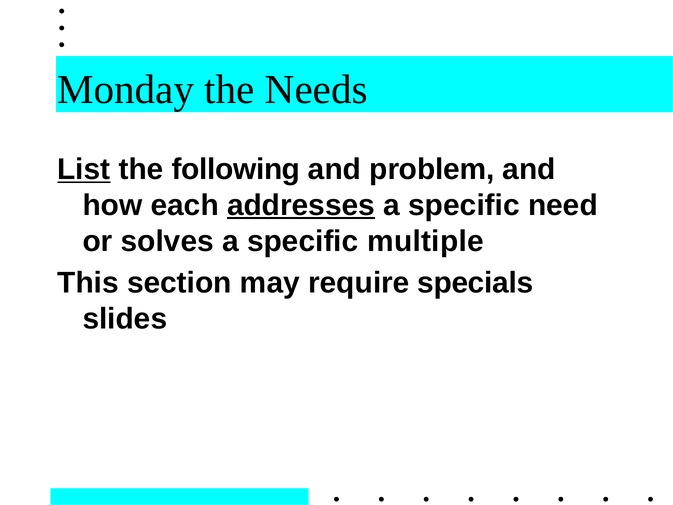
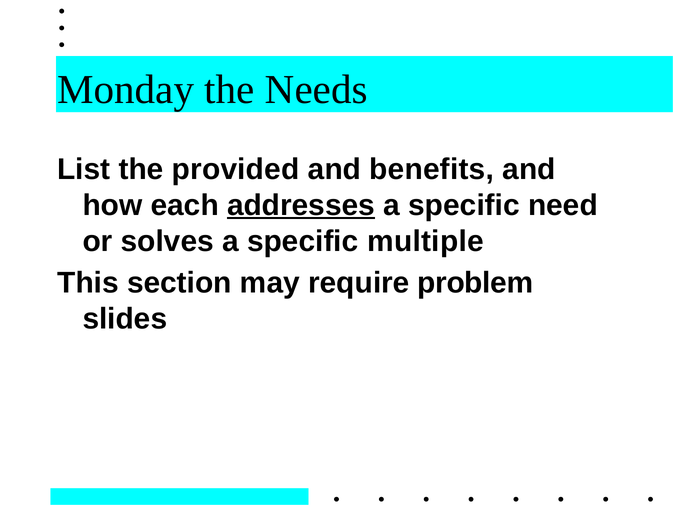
List underline: present -> none (84, 169)
following: following -> provided (236, 169)
problem: problem -> benefits (432, 169)
specials: specials -> problem (475, 283)
